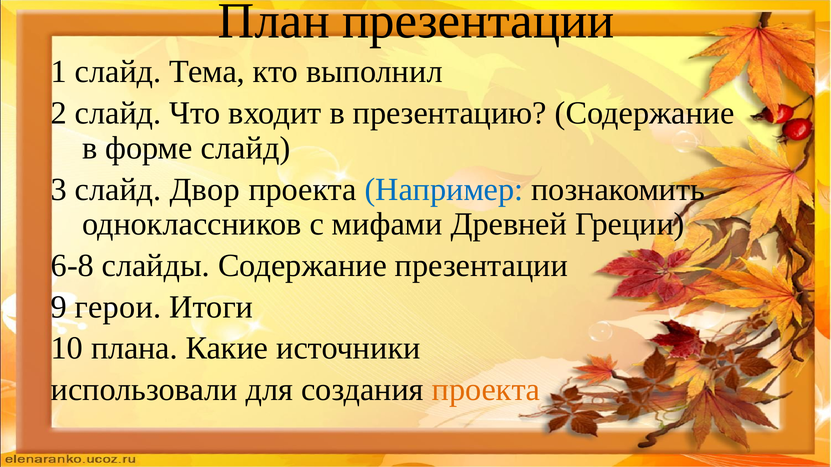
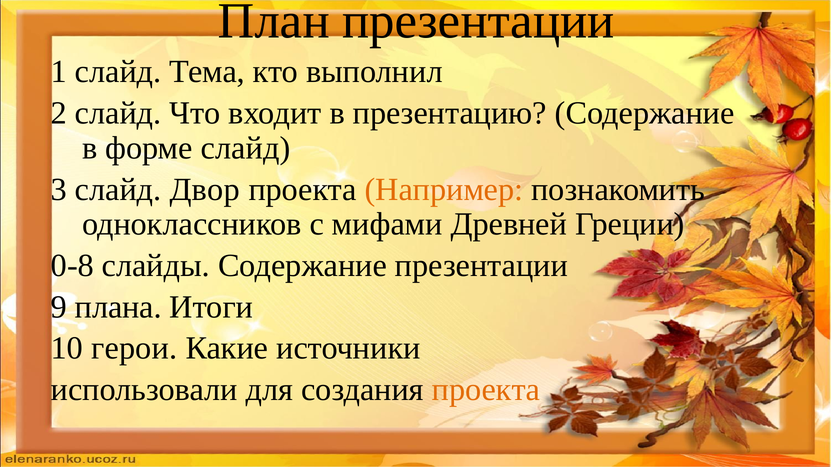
Например colour: blue -> orange (444, 190)
6-8: 6-8 -> 0-8 (72, 266)
герои: герои -> плана (118, 307)
плана: плана -> герои (134, 349)
